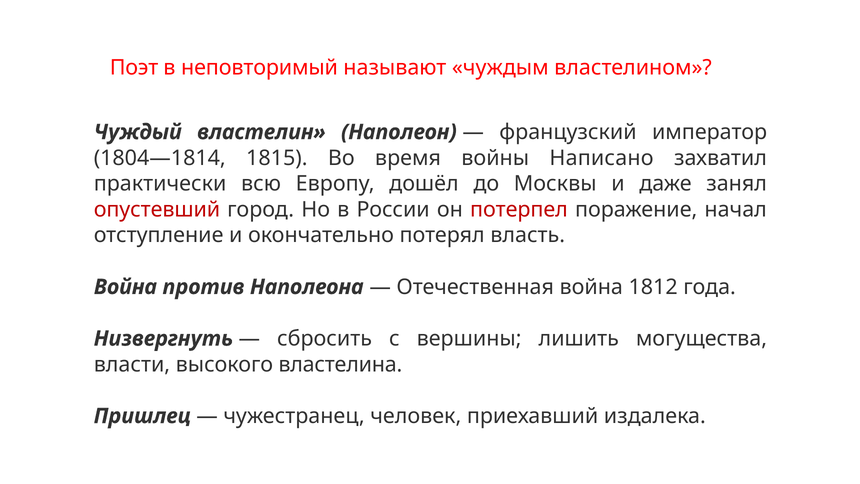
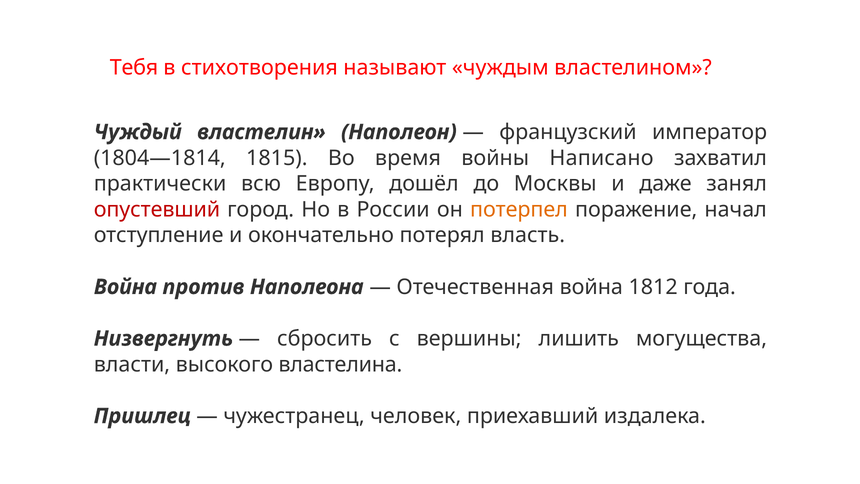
Поэт: Поэт -> Тебя (134, 68)
неповторимый: неповторимый -> стихотворения (259, 68)
потерпел colour: red -> orange (519, 209)
